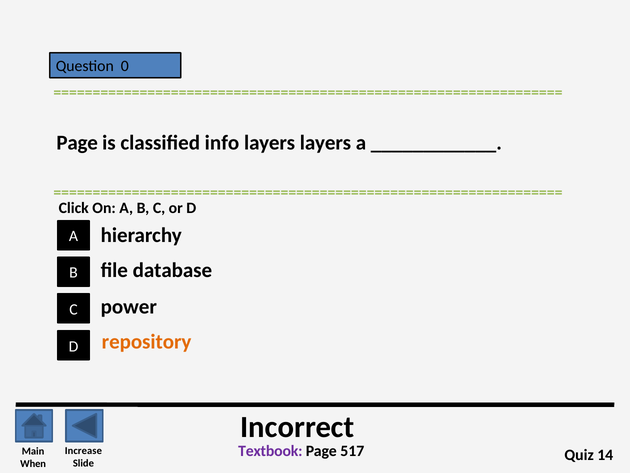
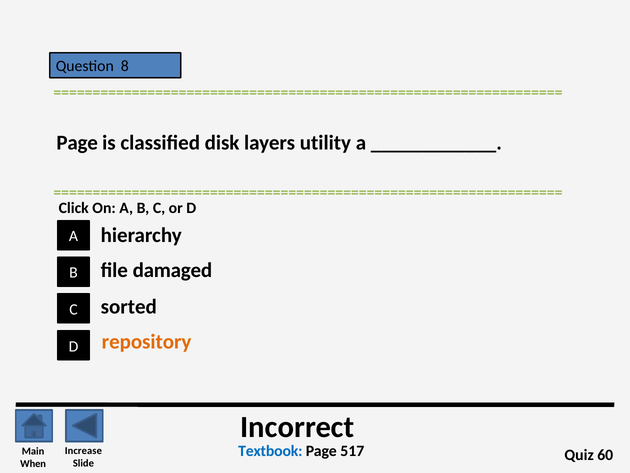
0: 0 -> 8 (125, 66)
info: info -> disk (222, 143)
layers layers: layers -> utility (325, 143)
database: database -> damaged (172, 270)
power: power -> sorted (129, 307)
Textbook colour: purple -> blue (270, 450)
14: 14 -> 60 (605, 455)
